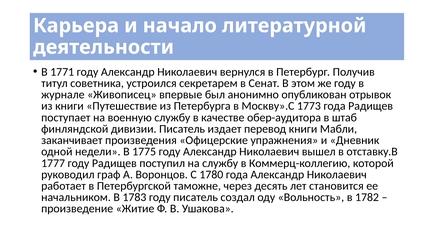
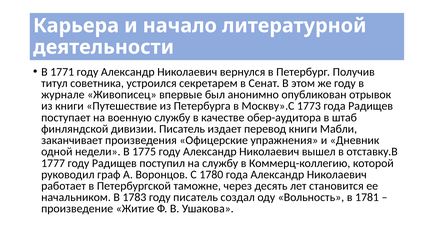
1782: 1782 -> 1781 (367, 197)
